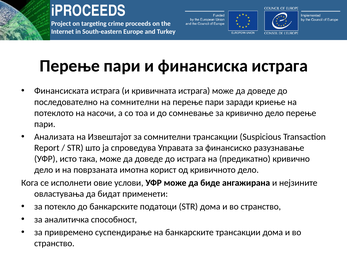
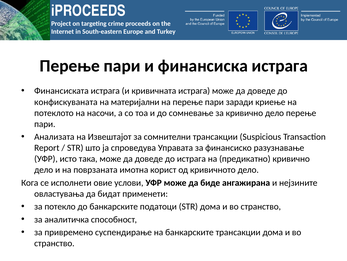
последователно: последователно -> конфискуваната (66, 102)
на сомнителни: сомнителни -> материјални (135, 102)
